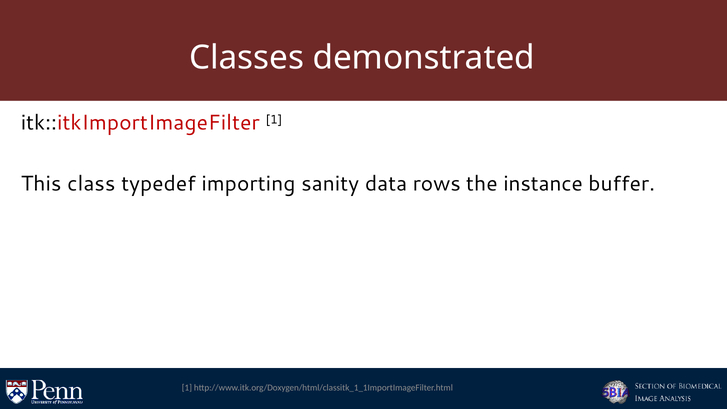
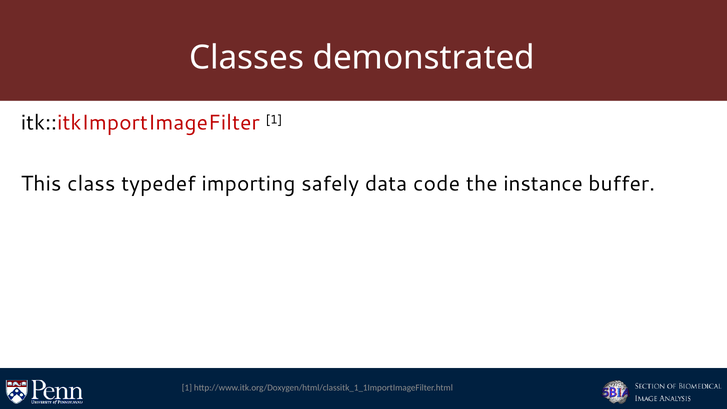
sanity: sanity -> safely (330, 184)
rows: rows -> code (437, 184)
